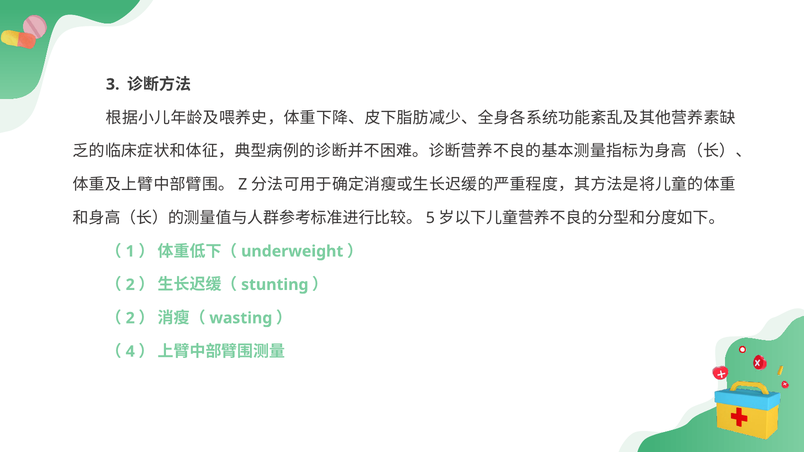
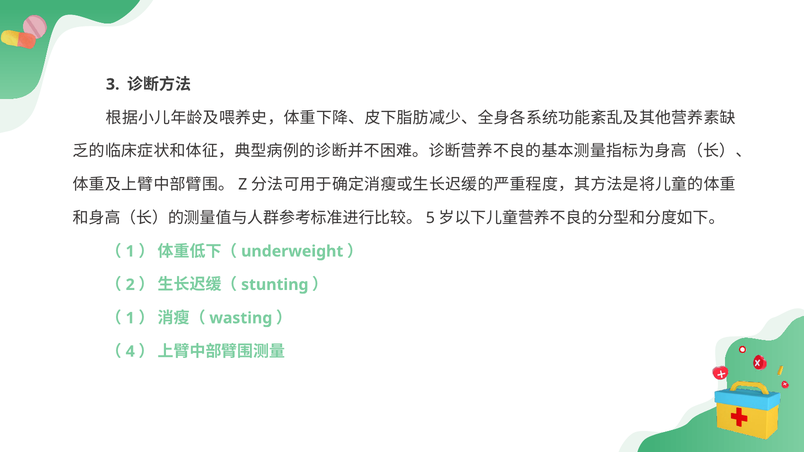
2: 2 -> 1 (130, 318)
